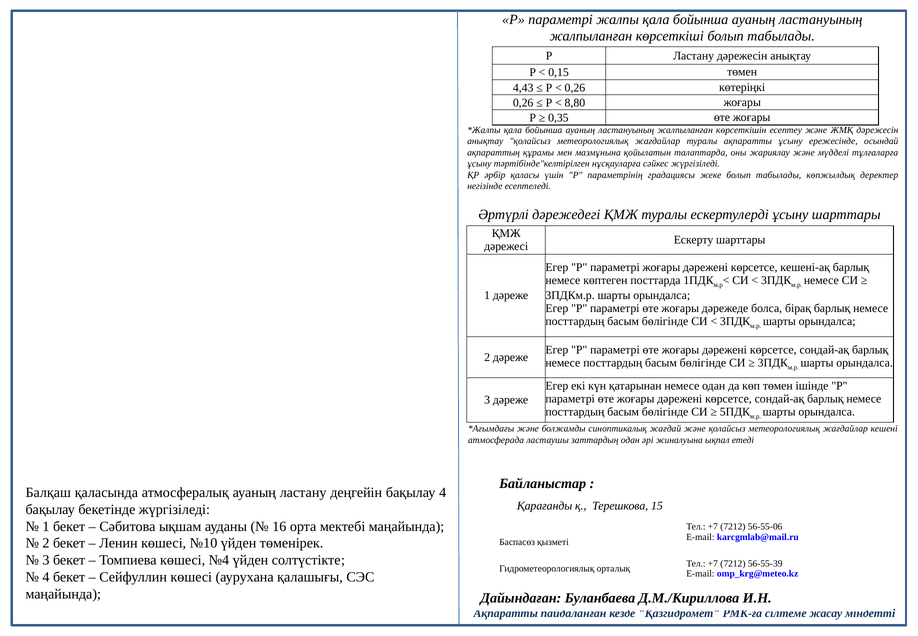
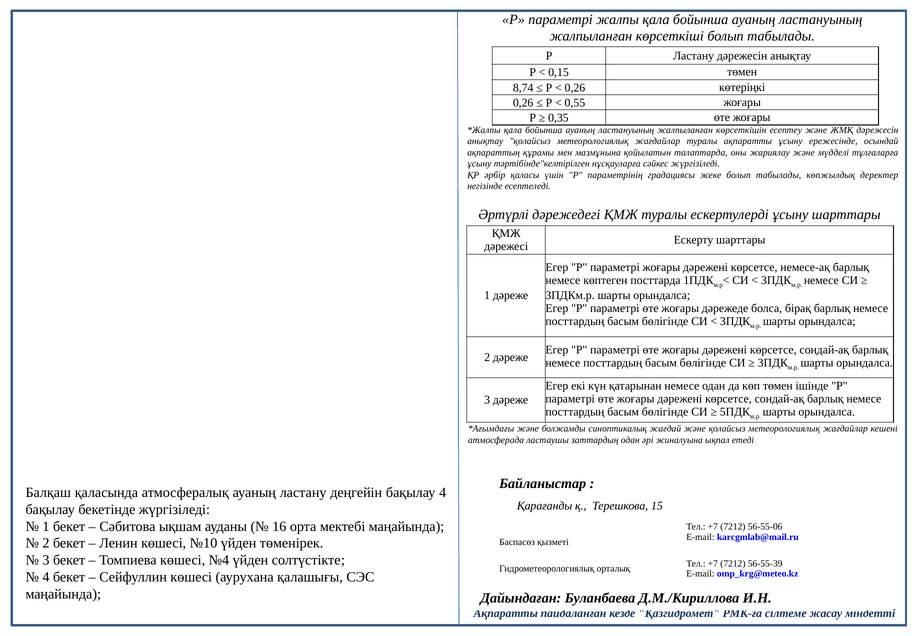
4,43: 4,43 -> 8,74 (523, 88)
8,80: 8,80 -> 0,55 (575, 103)
кешені-ақ: кешені-ақ -> немесе-ақ (805, 267)
